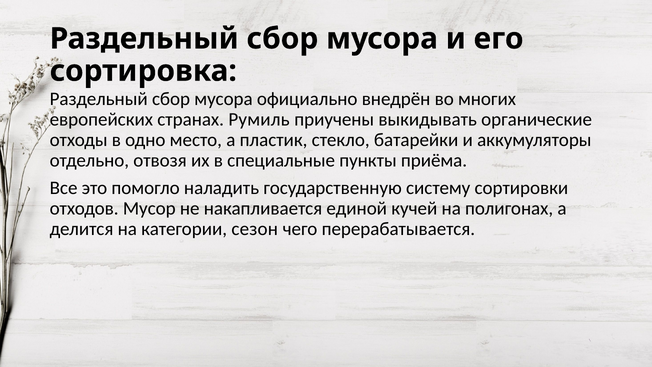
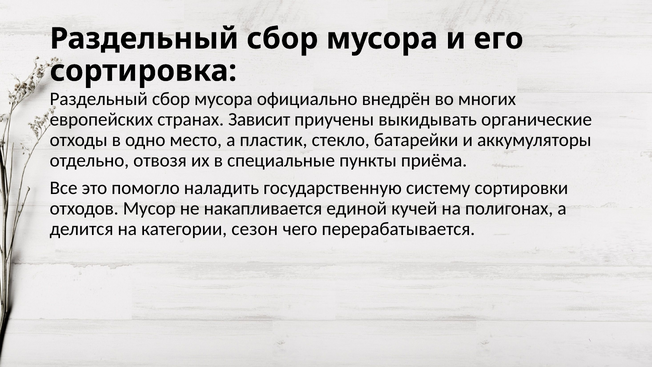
Румиль: Румиль -> Зависит (259, 119)
